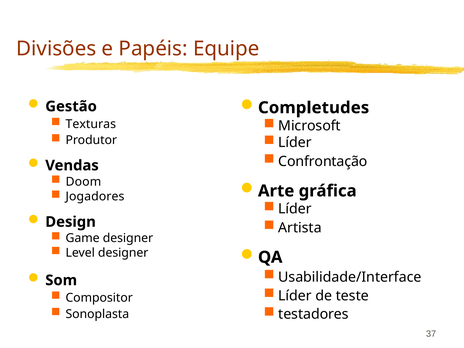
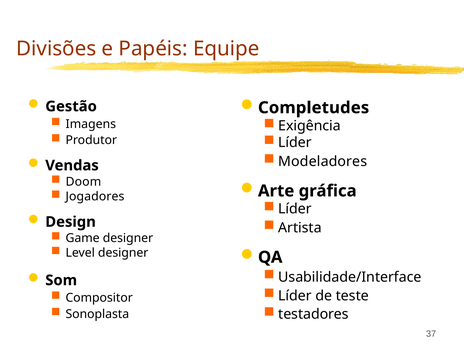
Texturas: Texturas -> Imagens (91, 124)
Microsoft: Microsoft -> Exigência (310, 126)
Confrontação: Confrontação -> Modeladores (323, 161)
